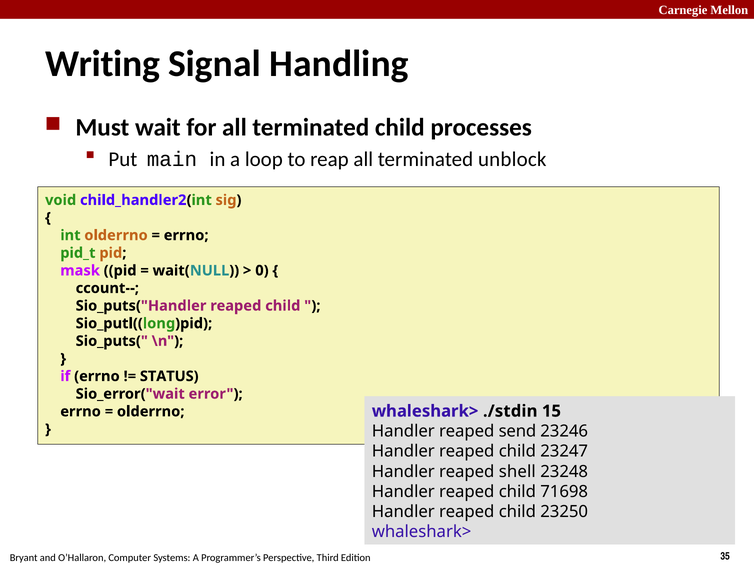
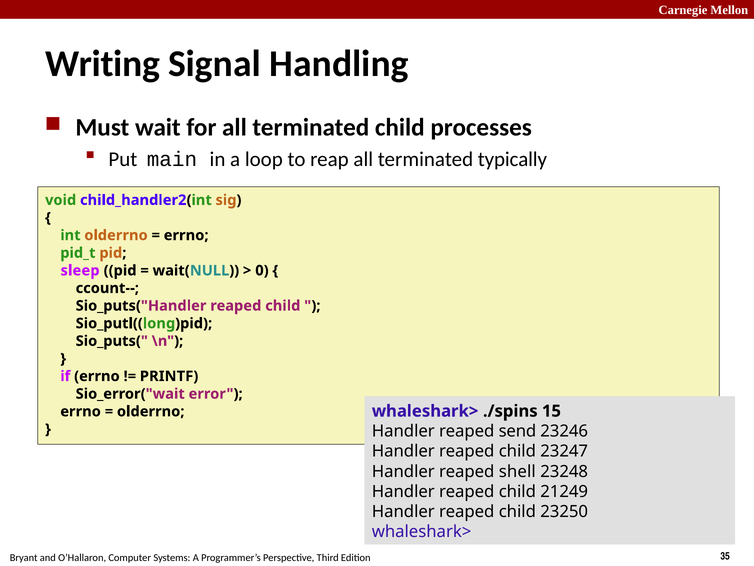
unblock: unblock -> typically (512, 159)
mask: mask -> sleep (80, 270)
STATUS: STATUS -> PRINTF (169, 376)
./stdin: ./stdin -> ./spins (510, 411)
71698: 71698 -> 21249 (564, 491)
